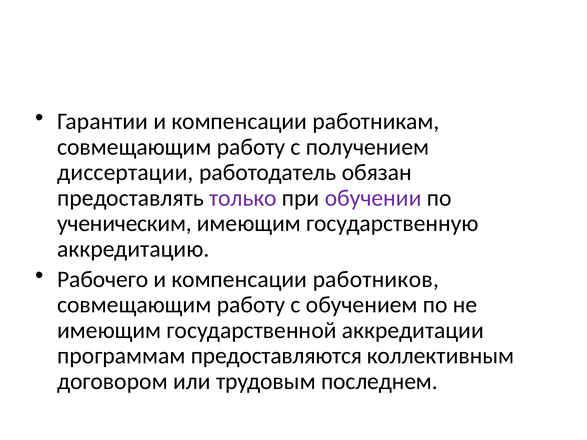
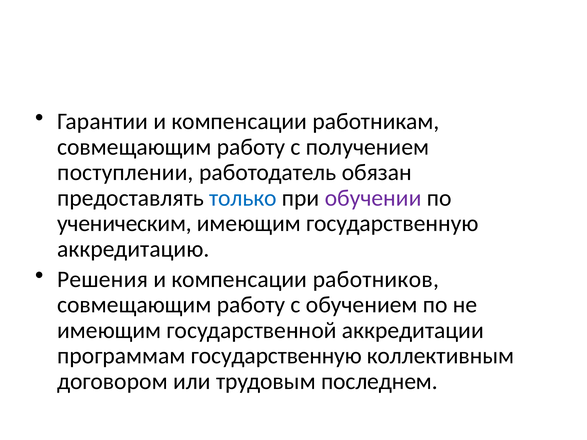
диссертации: диссертации -> поступлении (125, 173)
только colour: purple -> blue (243, 198)
Рабочего: Рабочего -> Решения (103, 279)
программам предоставляются: предоставляются -> государственную (276, 356)
